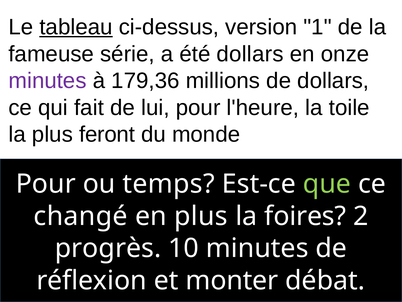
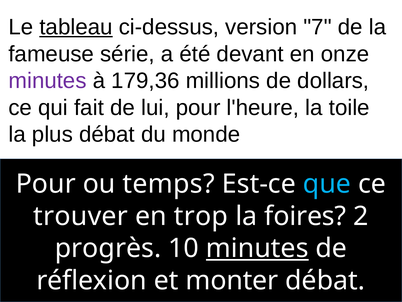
1: 1 -> 7 (318, 27)
été dollars: dollars -> devant (250, 54)
plus feront: feront -> débat (107, 134)
que colour: light green -> light blue (327, 184)
changé: changé -> trouver (81, 216)
en plus: plus -> trop (201, 216)
minutes underline: none -> present (257, 248)
